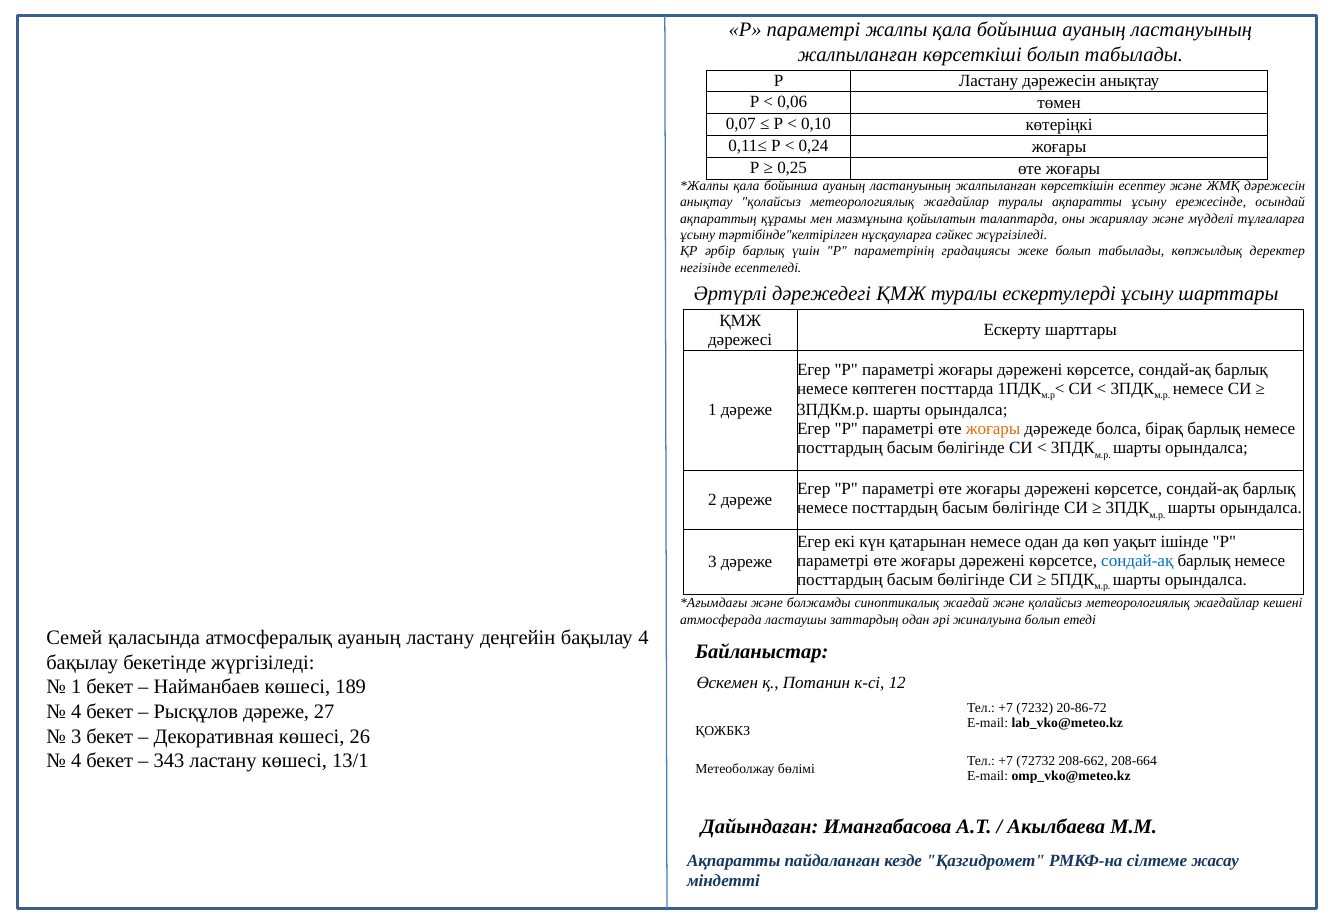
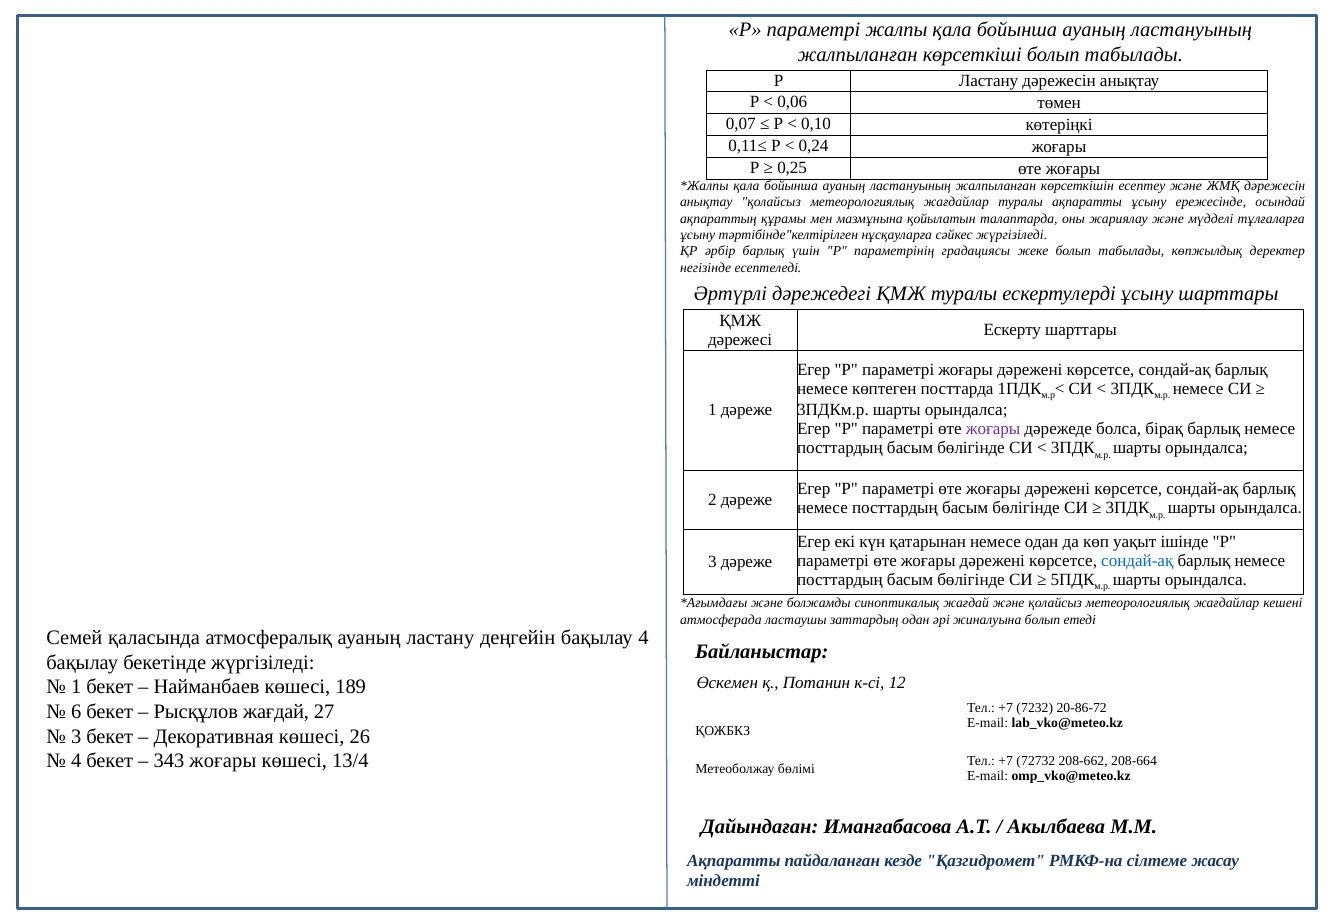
жоғары colour: orange -> purple (993, 429)
4: 4 -> 6 (76, 711)
Рысқұлов дәреже: дәреже -> жағдай (276, 711)
343 ластану: ластану -> жоғары (223, 761)
13/1: 13/1 -> 13/4 (350, 761)
